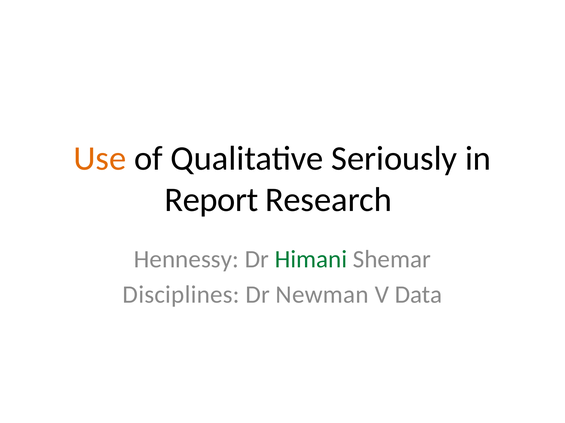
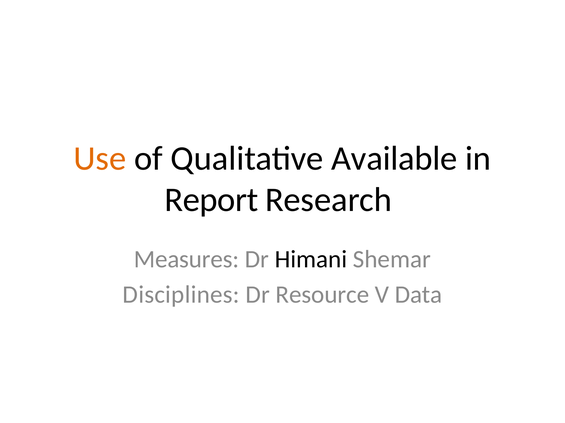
Seriously: Seriously -> Available (394, 159)
Hennessy: Hennessy -> Measures (187, 260)
Himani colour: green -> black (311, 260)
Newman: Newman -> Resource (322, 295)
